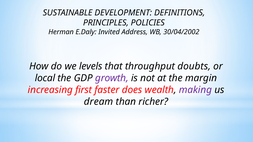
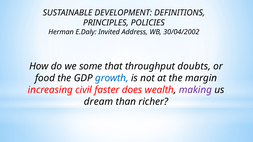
levels: levels -> some (91, 66)
local: local -> food (45, 78)
growth colour: purple -> blue (112, 78)
first: first -> civil (84, 90)
